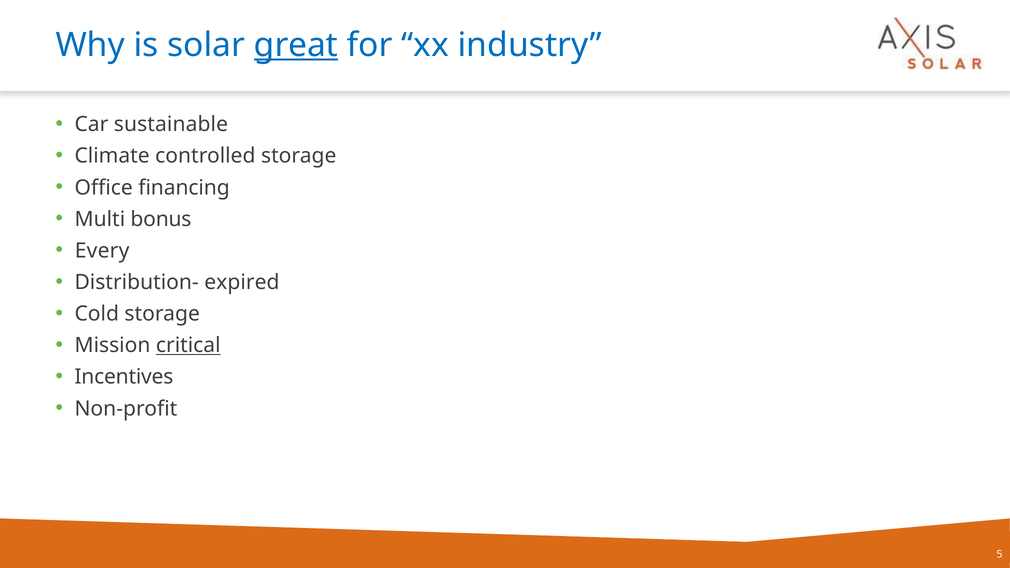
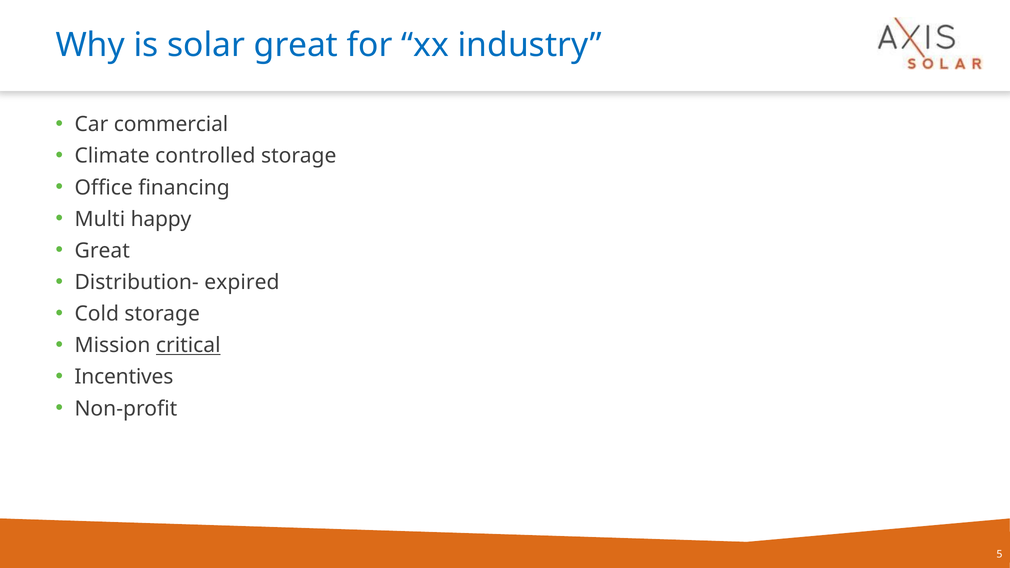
great underline: present -> none (296, 45)
sustainable: sustainable -> commercial (171, 124)
bonus: bonus -> happy (161, 219)
Every: Every -> Great (102, 251)
